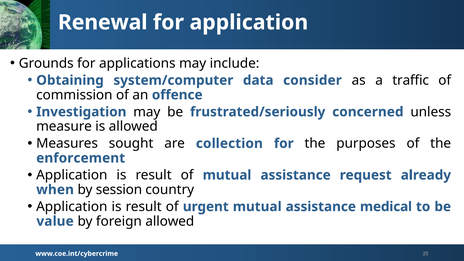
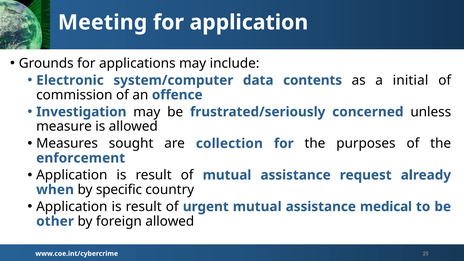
Renewal: Renewal -> Meeting (103, 22)
Obtaining: Obtaining -> Electronic (70, 80)
consider: consider -> contents (313, 80)
traffic: traffic -> initial (411, 80)
session: session -> specific (119, 190)
value: value -> other (55, 221)
